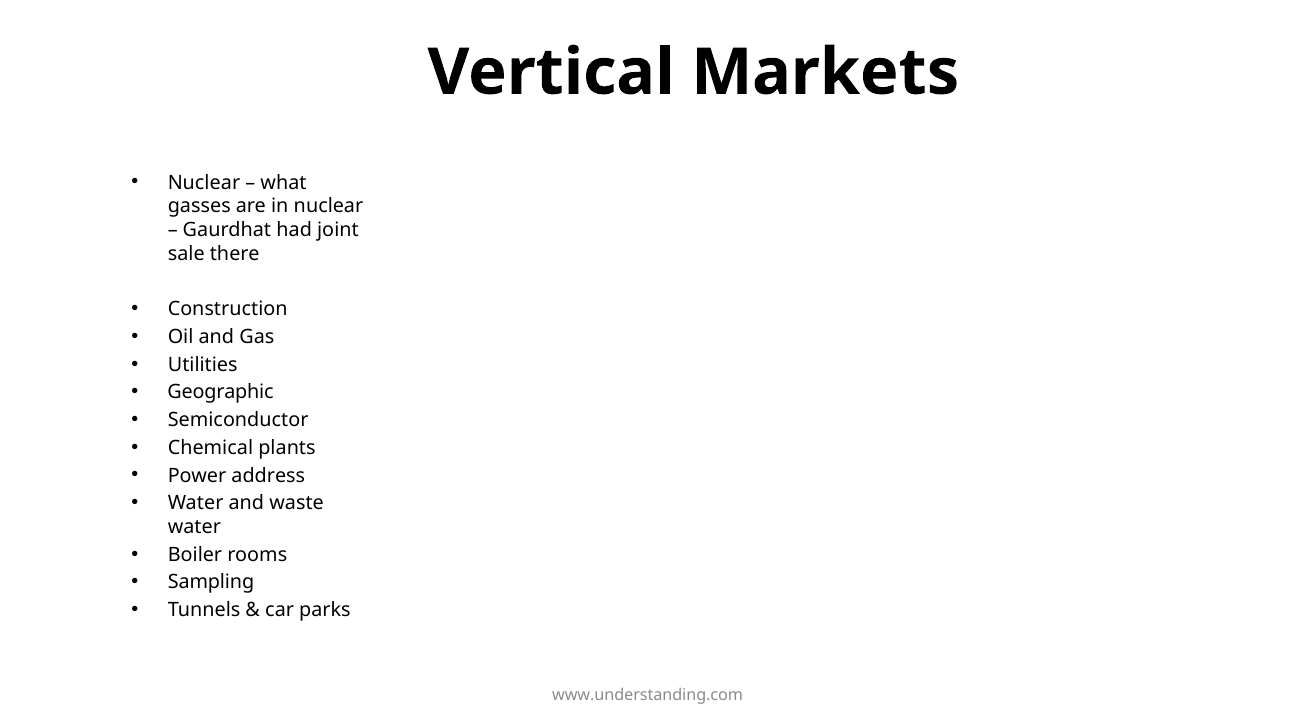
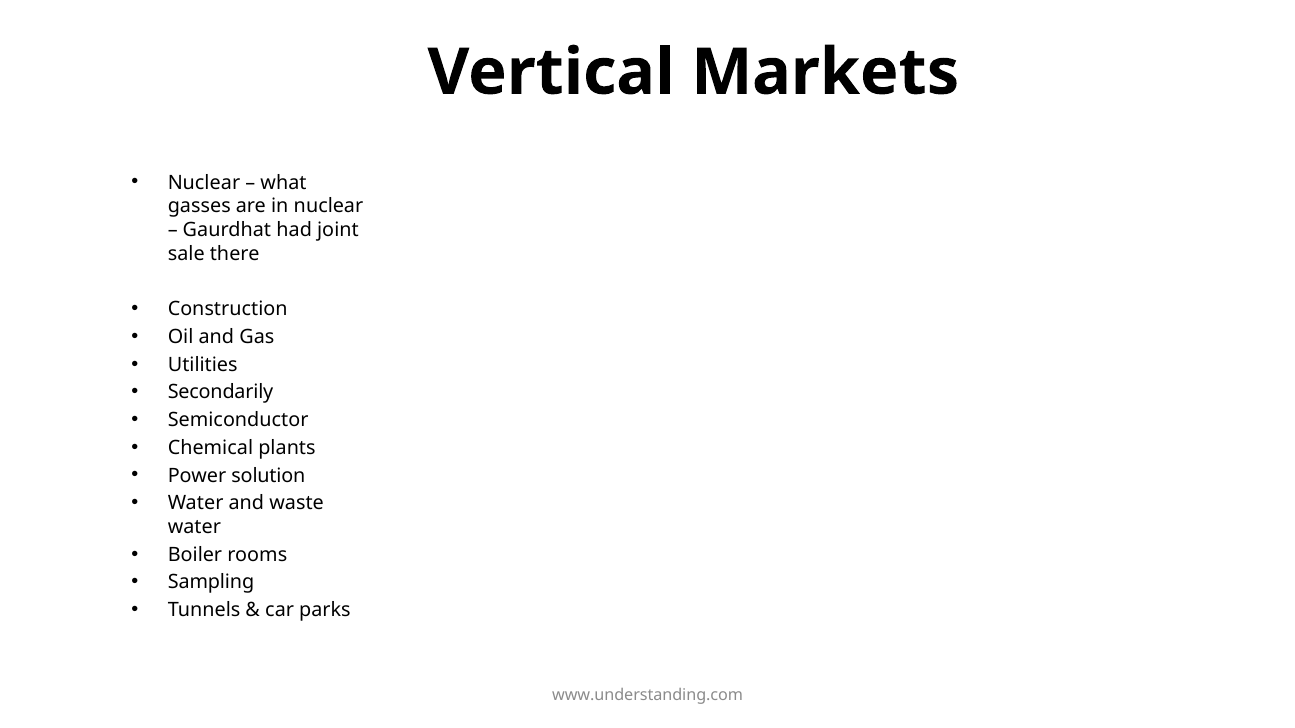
Geographic: Geographic -> Secondarily (221, 393)
address: address -> solution (268, 476)
